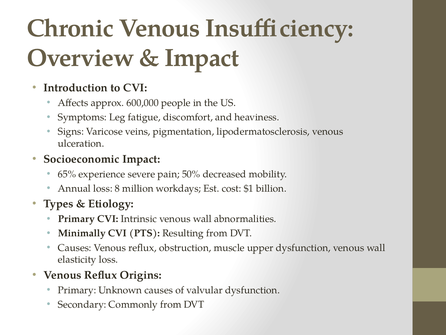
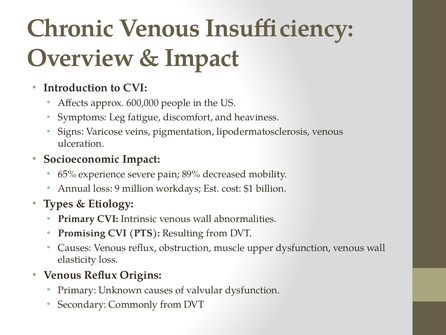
50%: 50% -> 89% (191, 174)
8: 8 -> 9 (117, 188)
Minimally: Minimally -> Promising (82, 233)
